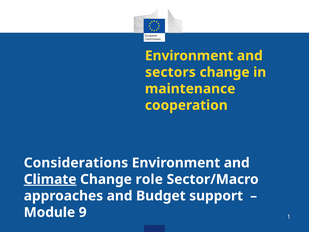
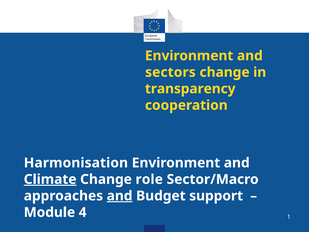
maintenance: maintenance -> transparency (190, 89)
Considerations: Considerations -> Harmonisation (76, 163)
and underline: none -> present (120, 196)
9: 9 -> 4 (83, 212)
